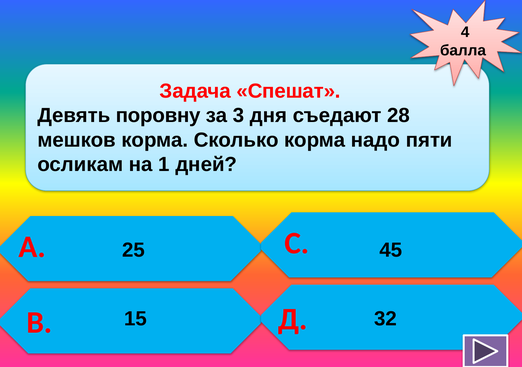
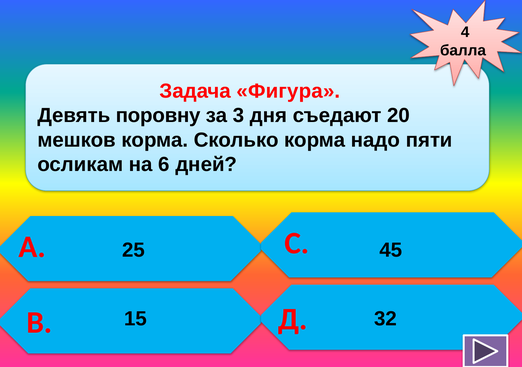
Спешат: Спешат -> Фигура (288, 91)
28: 28 -> 20 (399, 116)
1: 1 -> 6 (164, 165)
